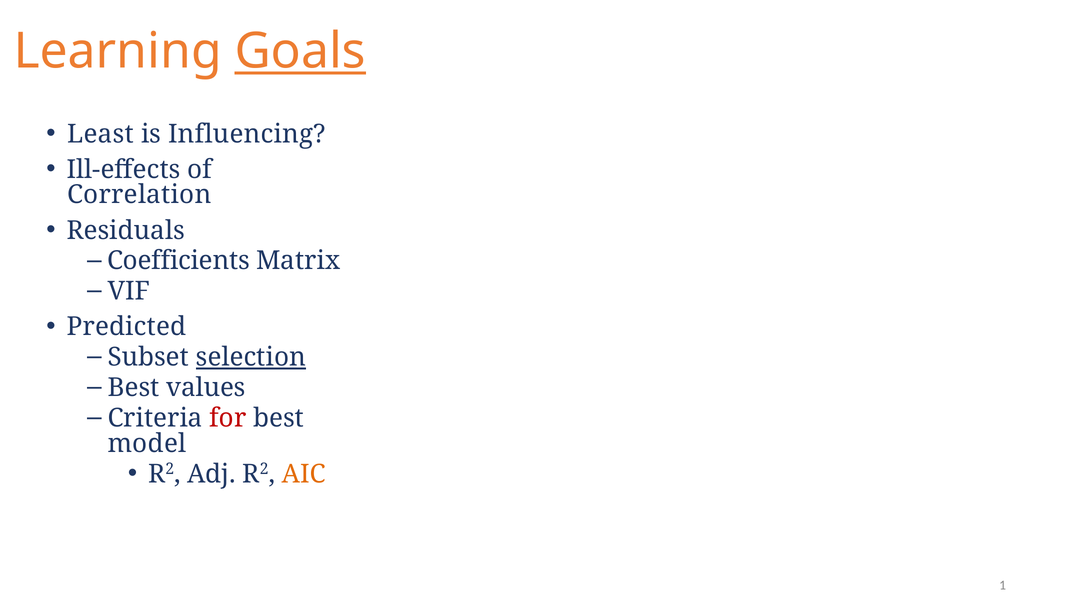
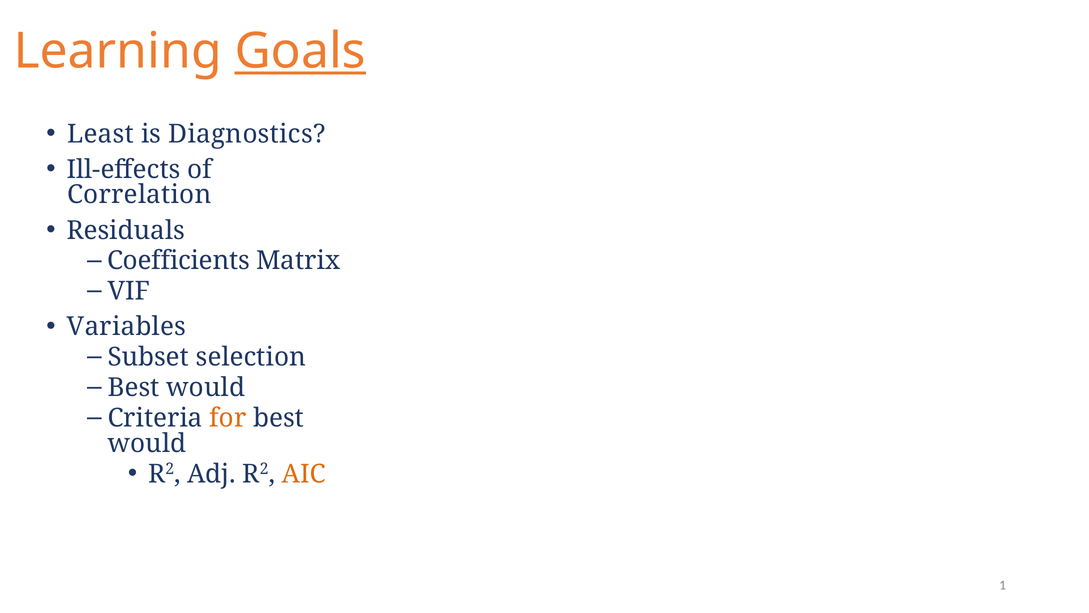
Influencing: Influencing -> Diagnostics (247, 134)
Predicted: Predicted -> Variables (126, 327)
selection underline: present -> none (251, 357)
values: values -> would (206, 387)
for colour: red -> orange (228, 418)
model: model -> would (147, 443)
